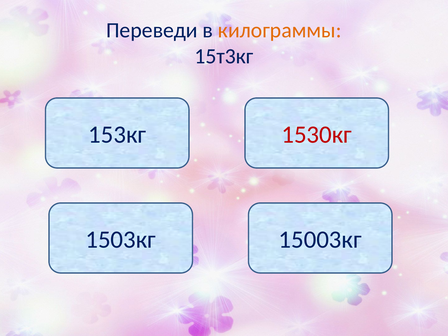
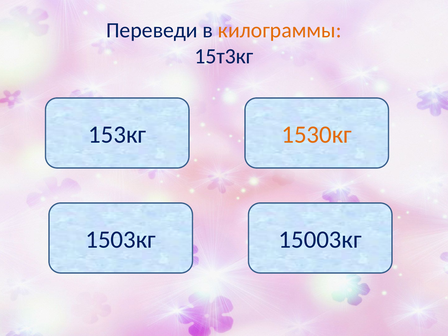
1530кг colour: red -> orange (317, 135)
